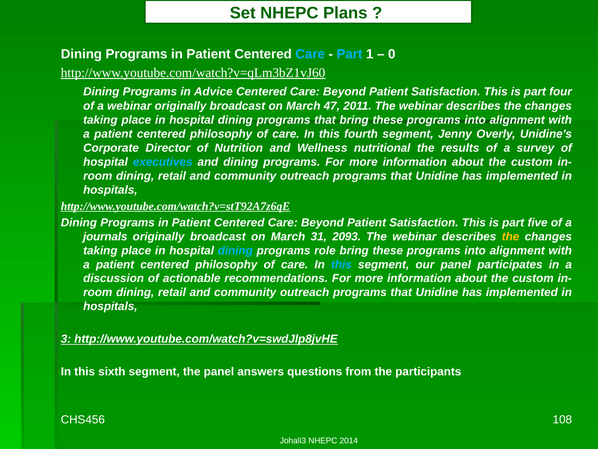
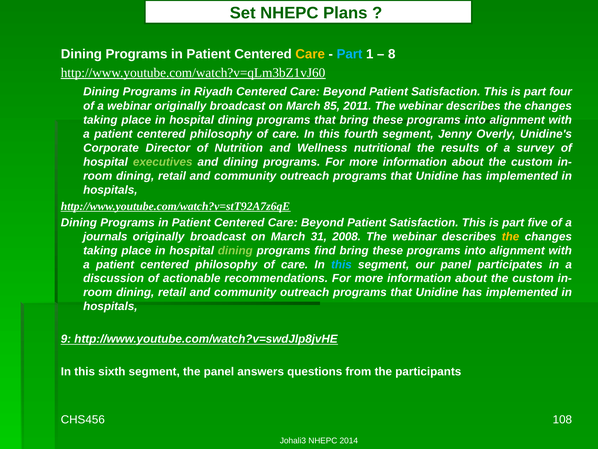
Care colour: light blue -> yellow (310, 54)
0: 0 -> 8 (392, 54)
Advice: Advice -> Riyadh (213, 92)
47: 47 -> 85 (332, 106)
executives colour: light blue -> light green (163, 162)
2093: 2093 -> 2008 (347, 236)
dining colour: light blue -> light green (235, 250)
role: role -> find (325, 250)
3: 3 -> 9 (66, 339)
